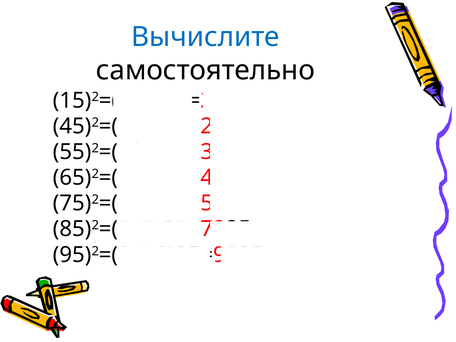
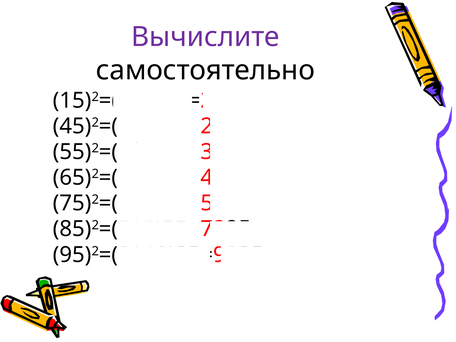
Вычислите colour: blue -> purple (205, 37)
